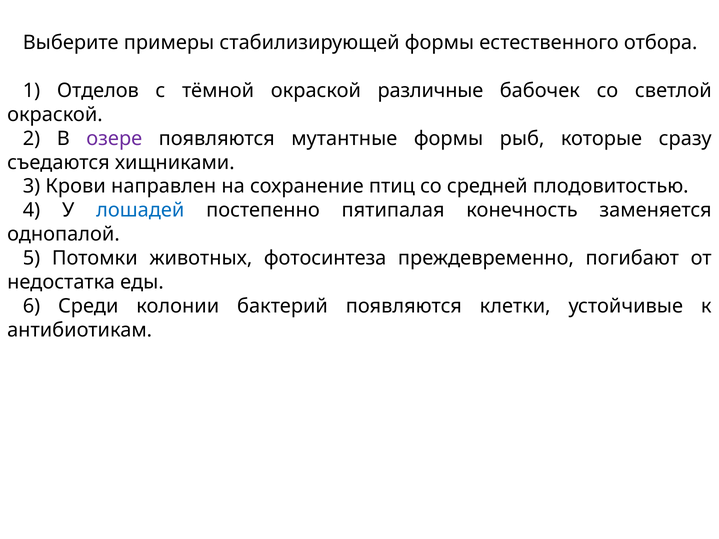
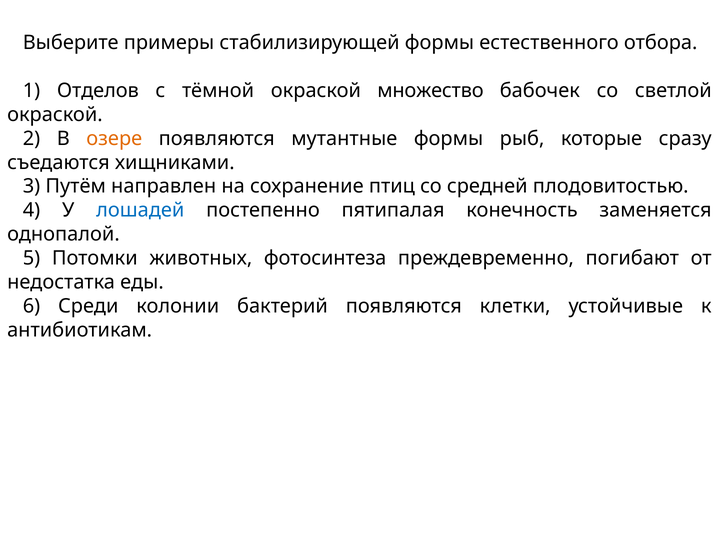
различные: различные -> множество (430, 91)
озере colour: purple -> orange (114, 139)
Крови: Крови -> Путём (76, 186)
